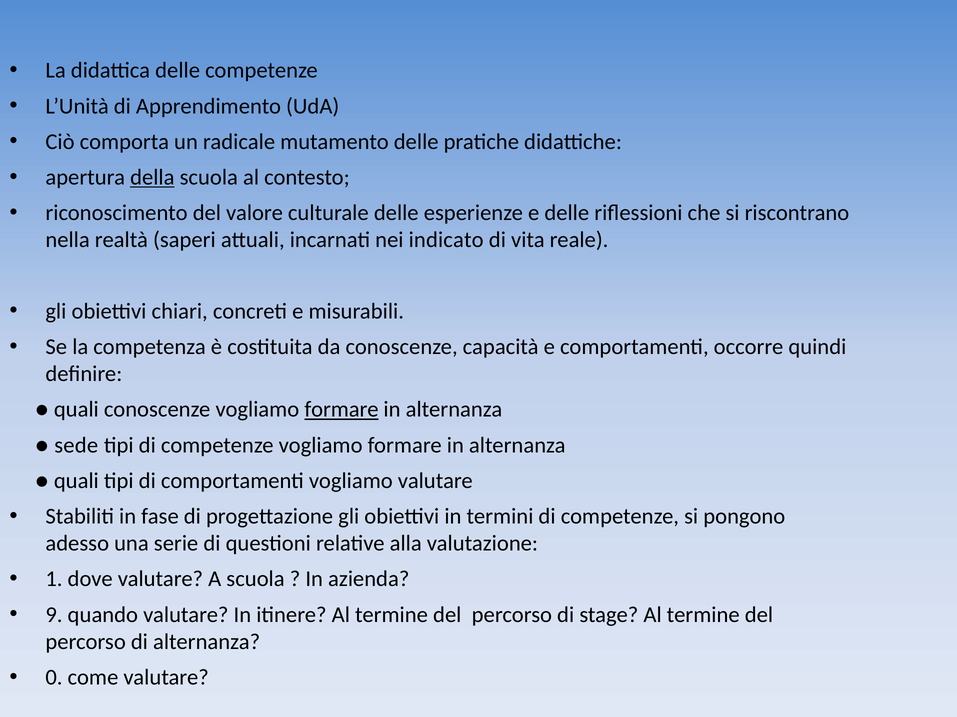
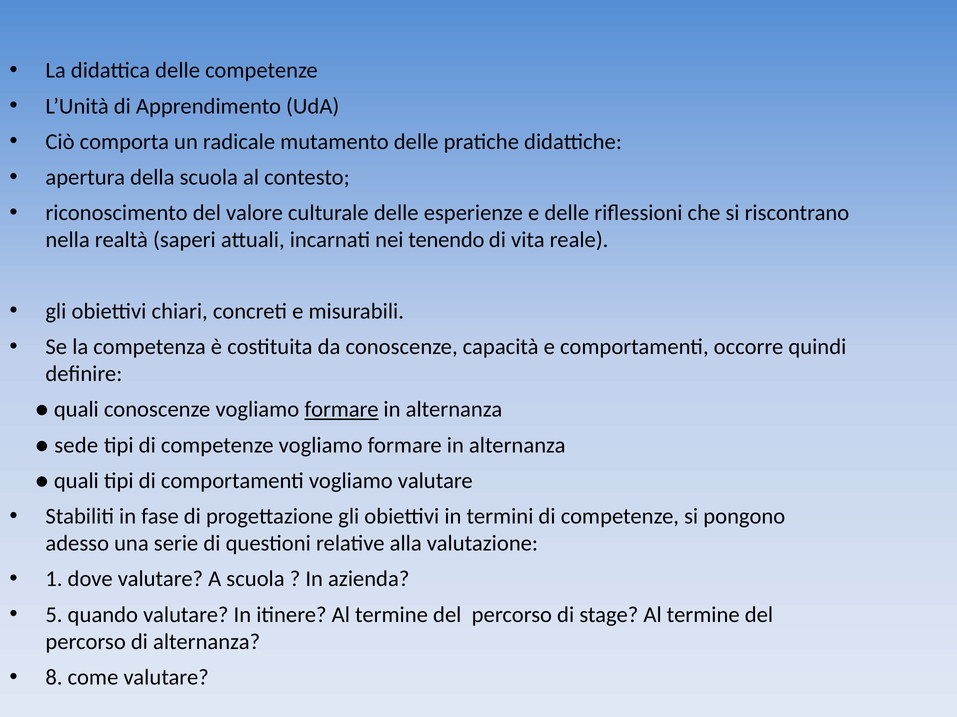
della underline: present -> none (152, 177)
indicato: indicato -> tenendo (446, 240)
9: 9 -> 5 (54, 615)
0: 0 -> 8 (54, 678)
